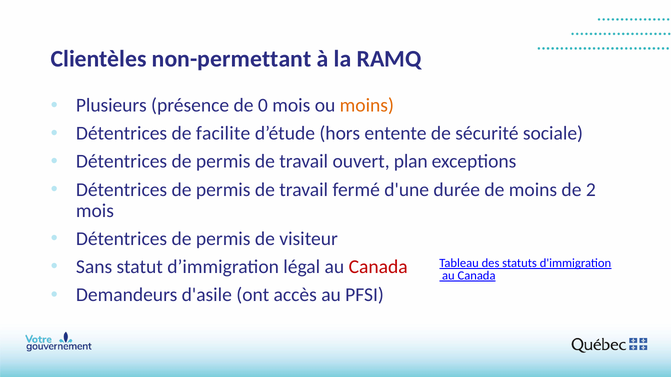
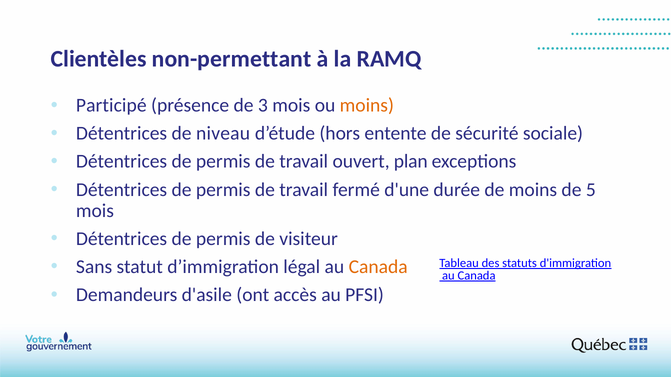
Plusieurs: Plusieurs -> Participé (111, 105)
0: 0 -> 3 (263, 105)
facilite: facilite -> niveau (223, 134)
2: 2 -> 5 (591, 190)
Canada colour: red -> orange (378, 267)
